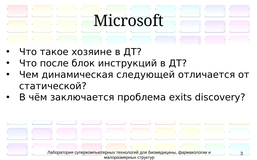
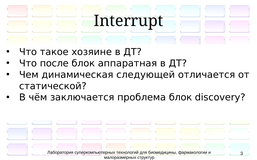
Microsoft: Microsoft -> Interrupt (128, 21)
инструкций: инструкций -> аппаратная (127, 63)
проблема exits: exits -> блок (180, 97)
